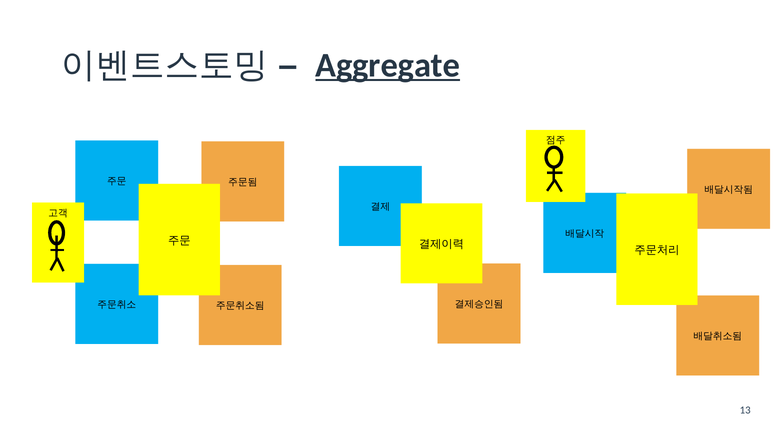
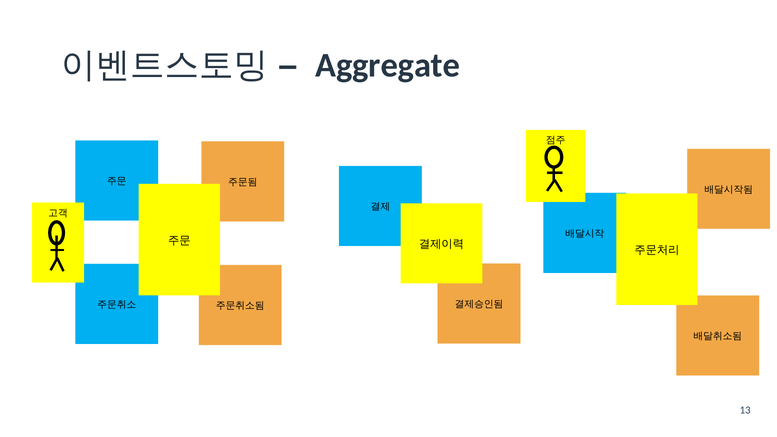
Aggregate underline: present -> none (388, 65)
